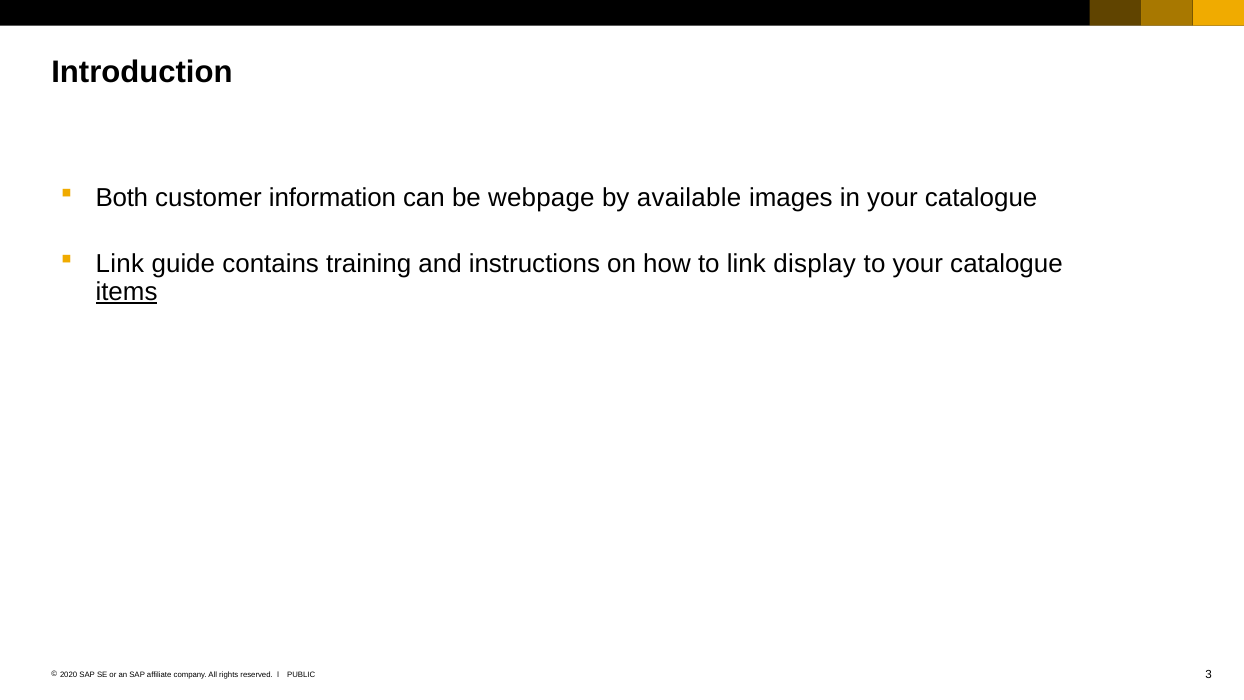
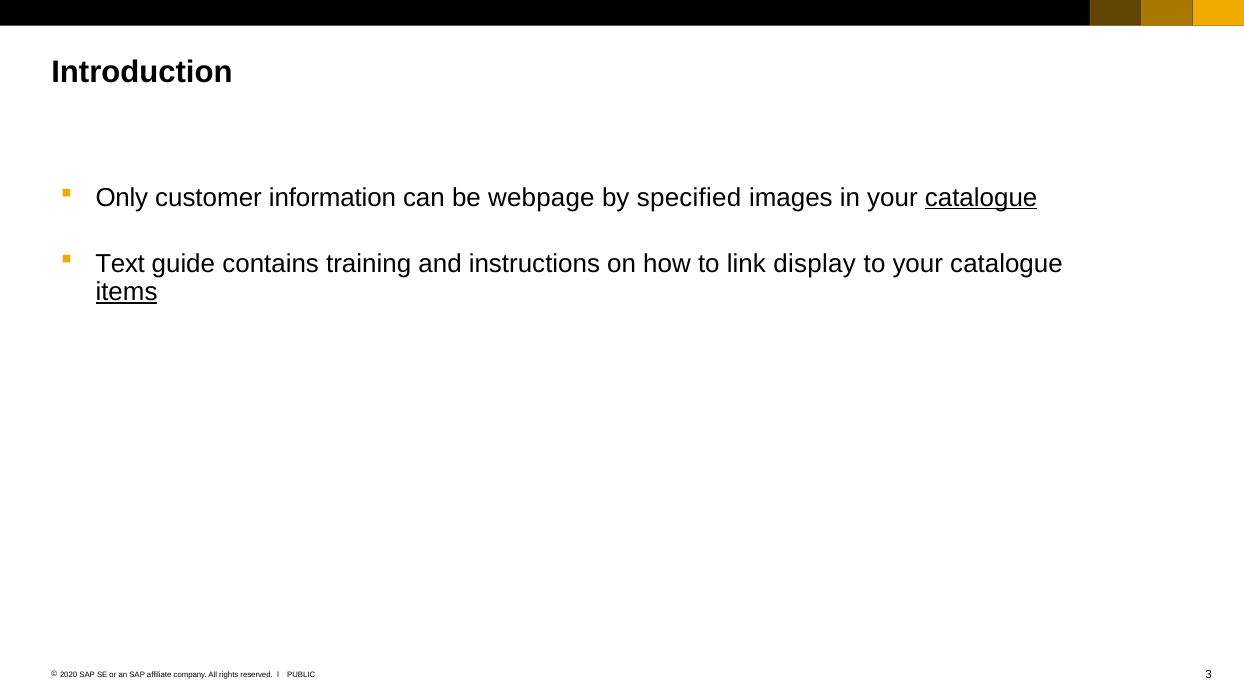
Both: Both -> Only (122, 197)
available: available -> specified (689, 197)
catalogue underline: none -> present (981, 197)
Link: Link -> Text (120, 264)
